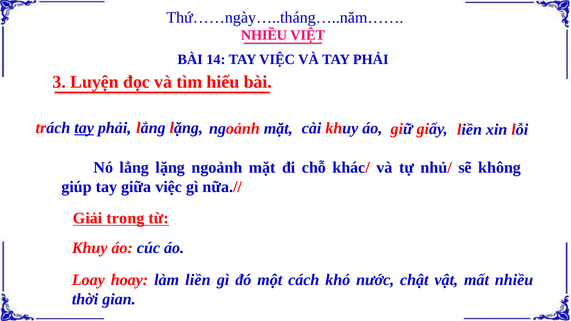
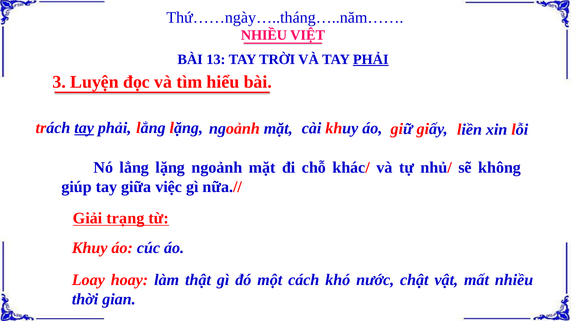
14: 14 -> 13 (216, 59)
TAY VIỆC: VIỆC -> TRỜI (277, 59)
PHẢI underline: none -> present (371, 59)
trong: trong -> trạng (125, 218)
làm liền: liền -> thật (198, 280)
